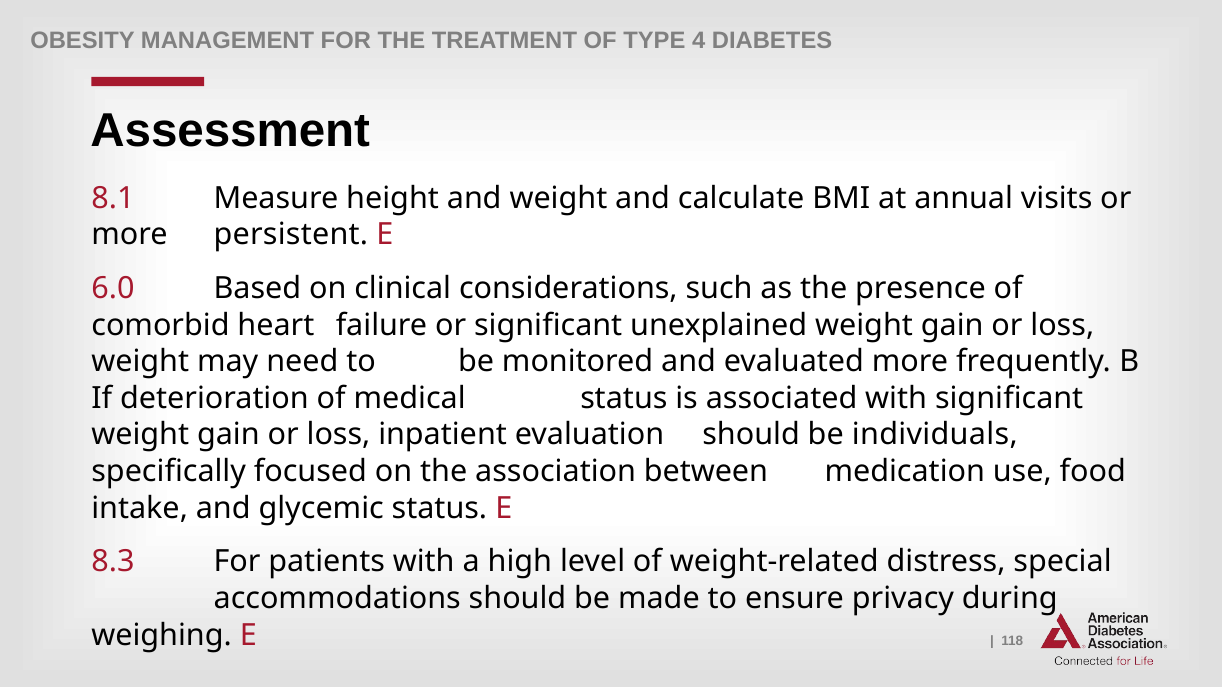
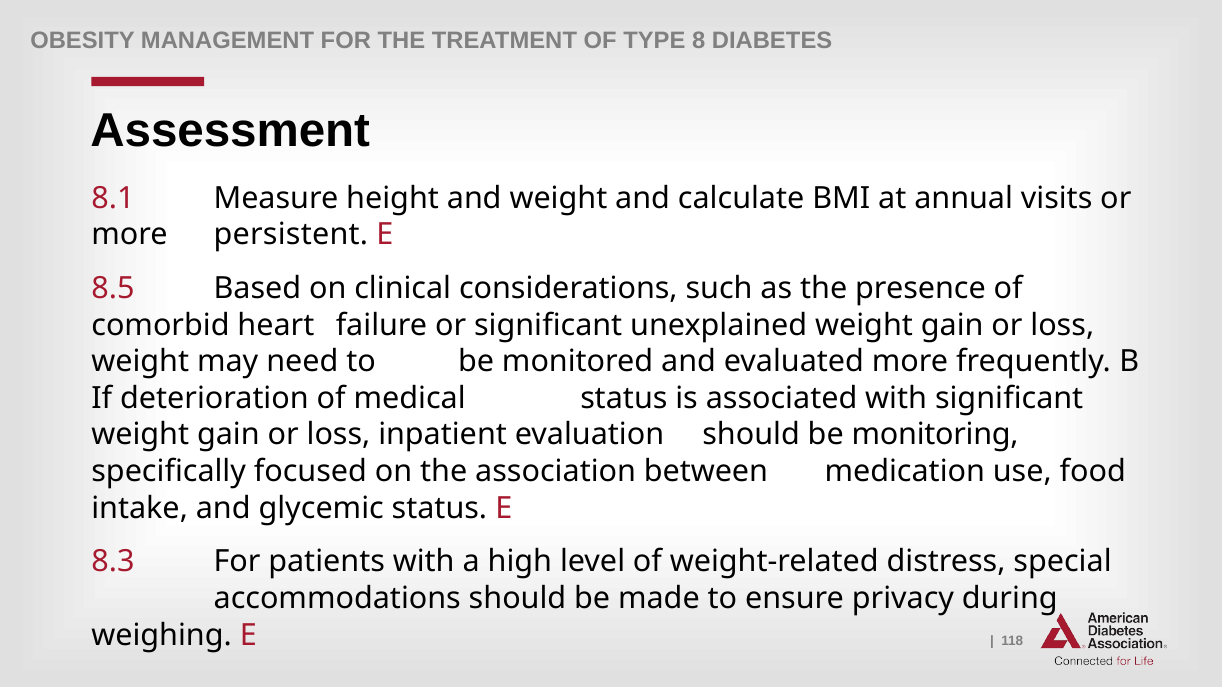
4: 4 -> 8 (699, 40)
6.0: 6.0 -> 8.5 (113, 288)
individuals: individuals -> monitoring (935, 435)
